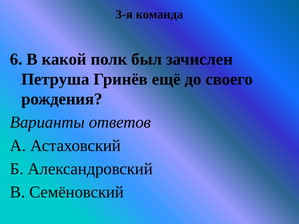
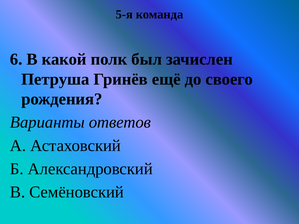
3-я: 3-я -> 5-я (124, 15)
